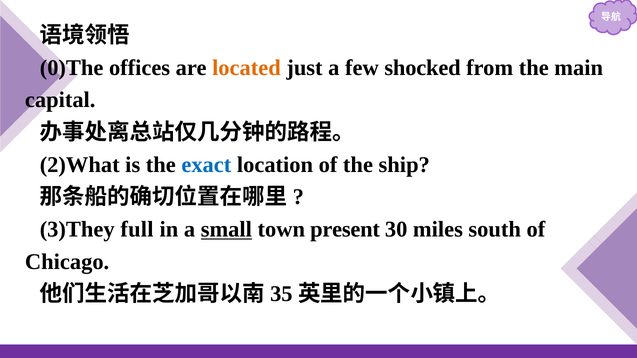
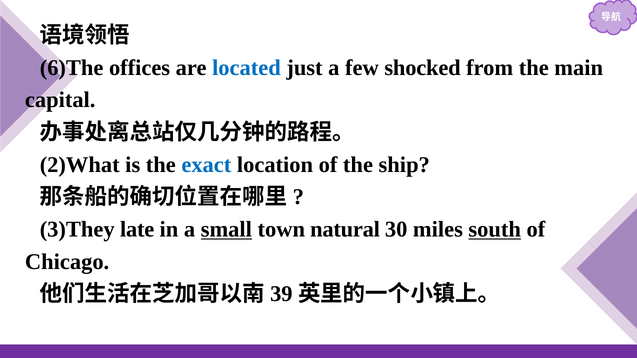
0)The: 0)The -> 6)The (72, 68)
located colour: orange -> blue (246, 68)
full: full -> late (137, 230)
present: present -> natural (345, 230)
south underline: none -> present (495, 230)
35: 35 -> 39 (281, 294)
